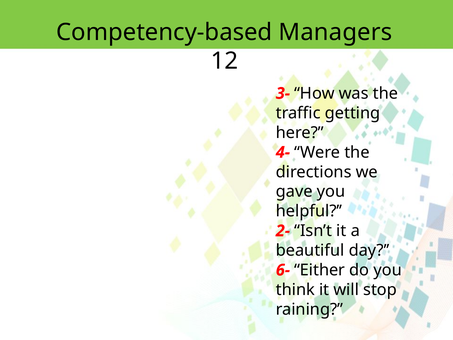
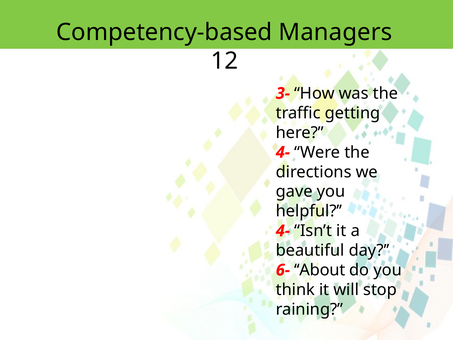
2-: 2- -> 4- (283, 231)
Either: Either -> About (320, 270)
